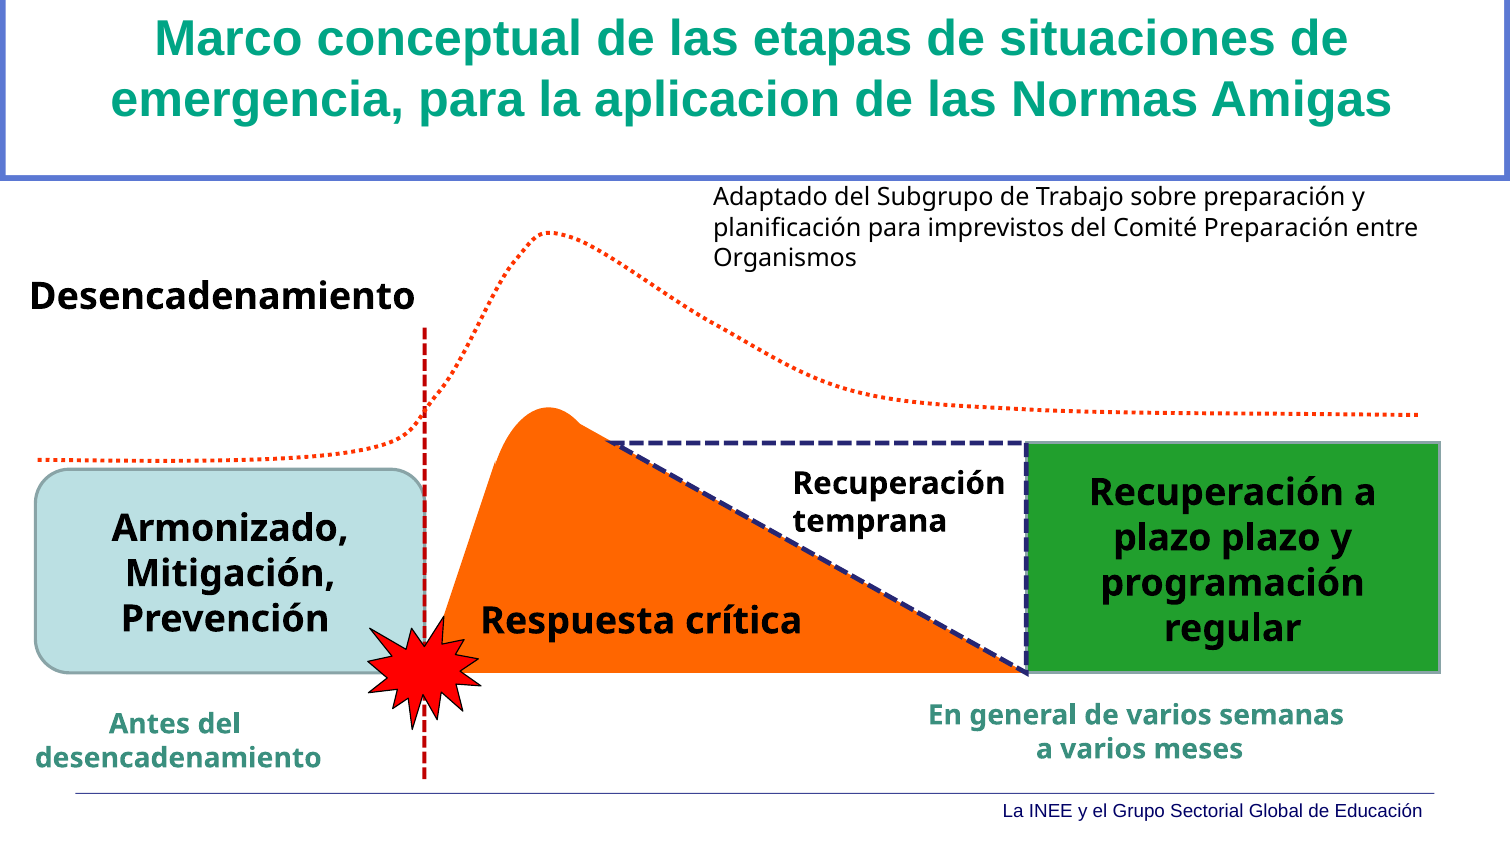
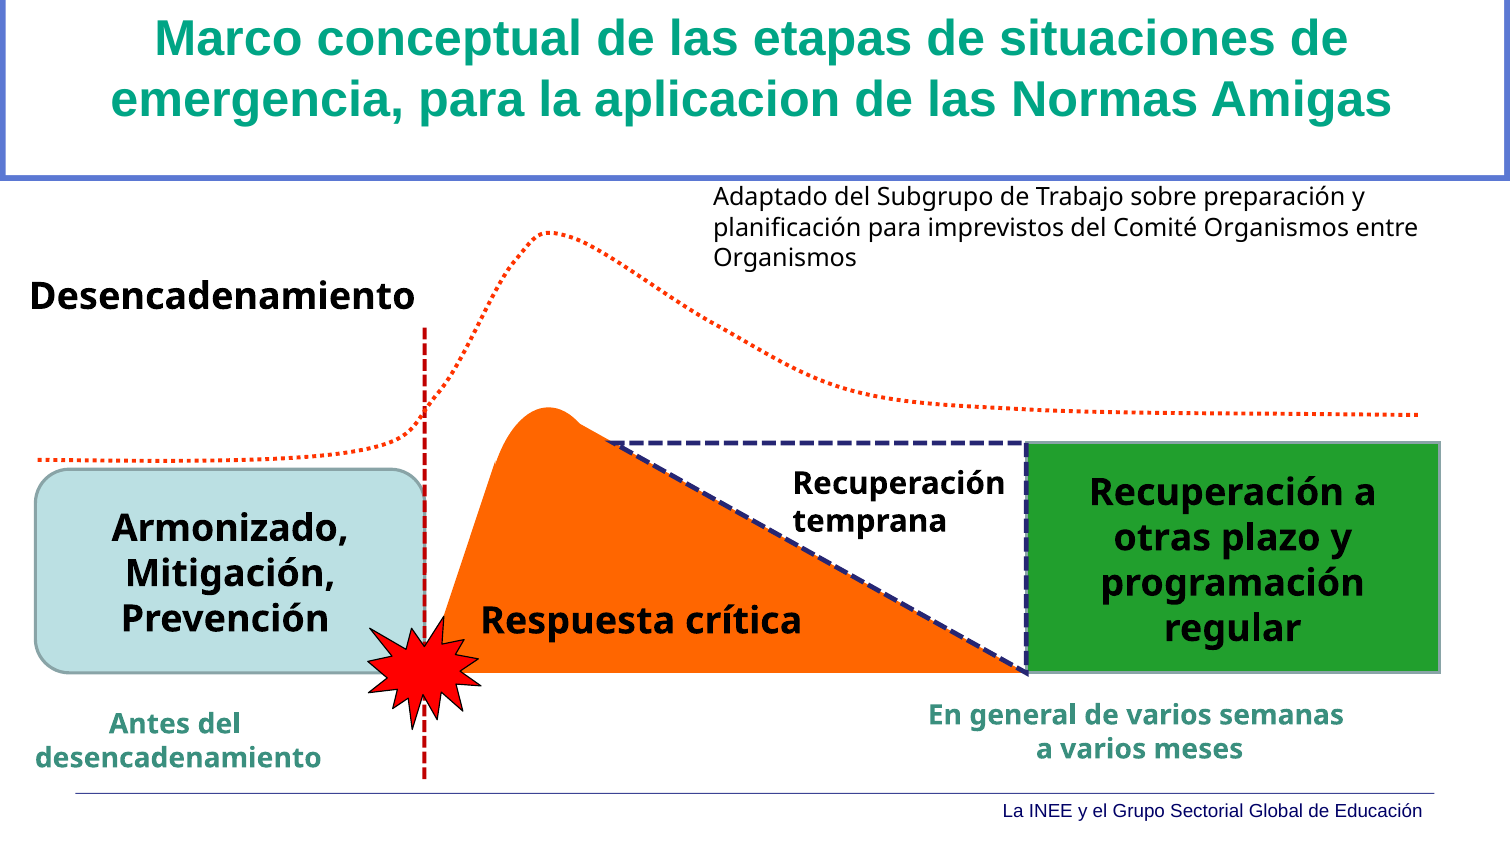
Comité Preparación: Preparación -> Organismos (1276, 228)
plazo: plazo -> otras (1162, 537)
